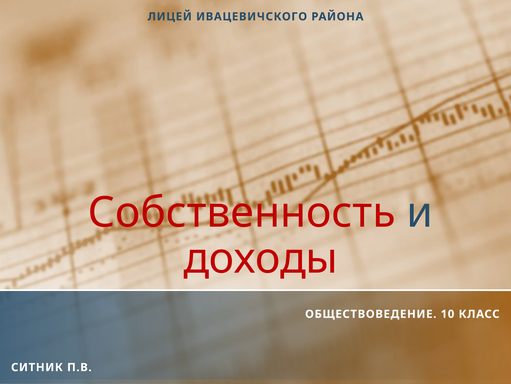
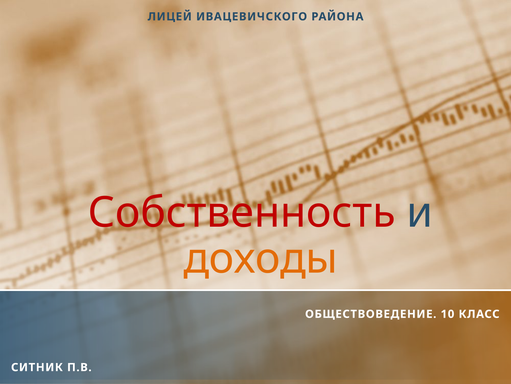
доходы colour: red -> orange (261, 258)
